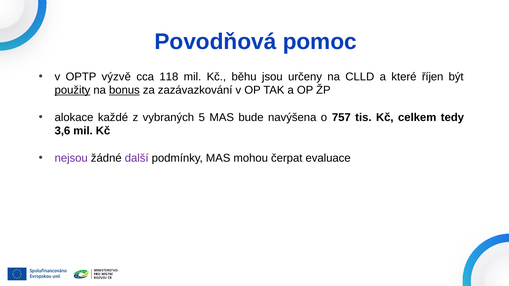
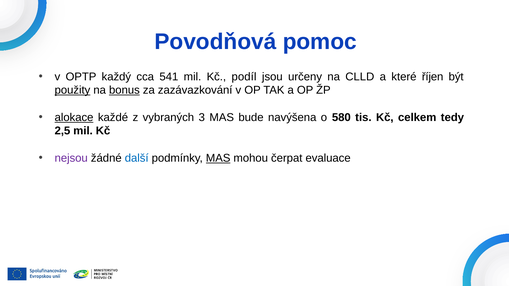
výzvě: výzvě -> každý (116, 77)
118: 118 -> 541 (169, 77)
běhu: běhu -> podíl (244, 77)
alokace underline: none -> present (74, 118)
5: 5 -> 3 (202, 118)
757: 757 -> 580 (341, 118)
3,6: 3,6 -> 2,5 (62, 131)
další colour: purple -> blue (137, 158)
MAS underline: none -> present (218, 158)
